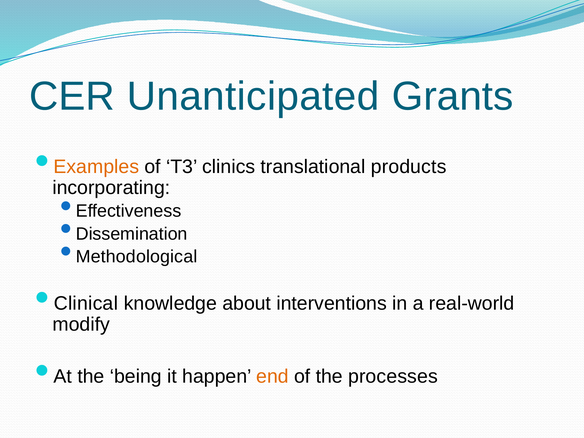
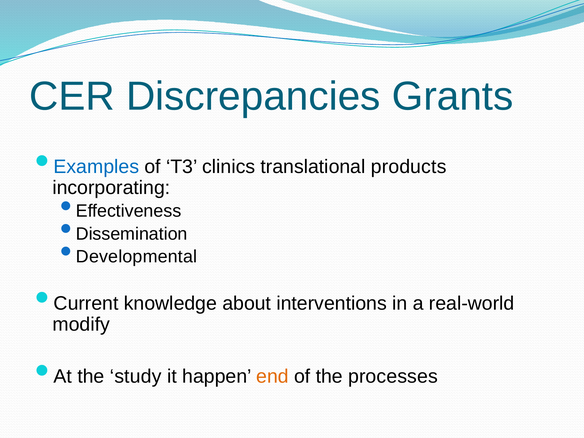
Unanticipated: Unanticipated -> Discrepancies (253, 96)
Examples colour: orange -> blue (96, 167)
Methodological: Methodological -> Developmental (137, 257)
Clinical: Clinical -> Current (86, 304)
being: being -> study (136, 376)
